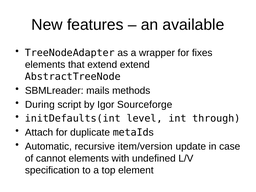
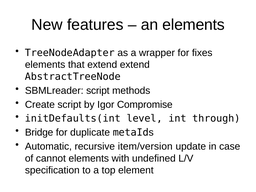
an available: available -> elements (194, 25)
SBMLreader mails: mails -> script (98, 91)
During: During -> Create (40, 105)
Sourceforge: Sourceforge -> Compromise (145, 105)
Attach: Attach -> Bridge (39, 132)
